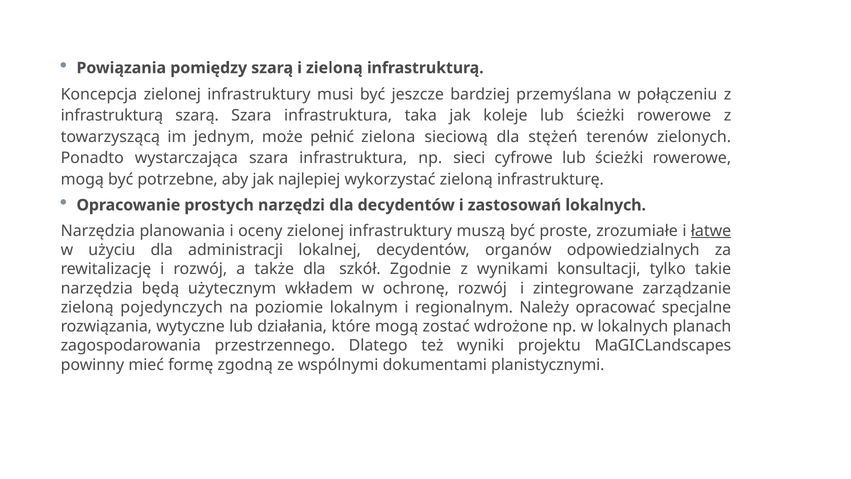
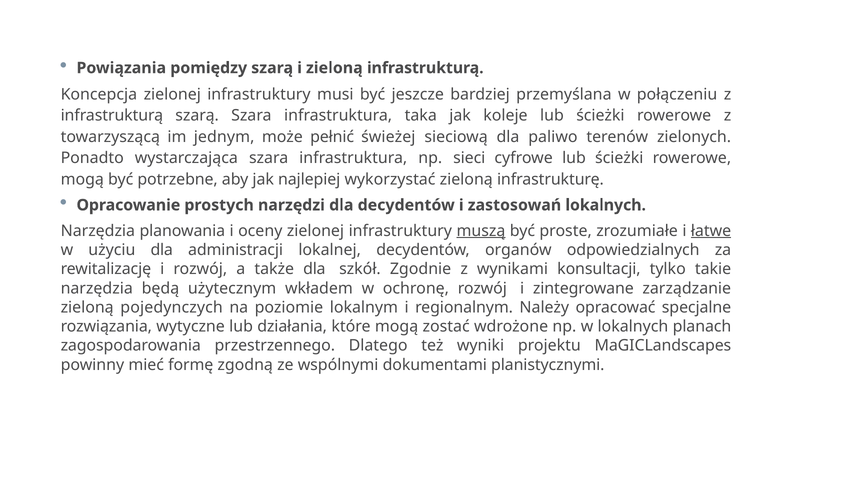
zielona: zielona -> świeżej (388, 137)
stężeń: stężeń -> paliwo (553, 137)
muszą underline: none -> present (481, 231)
